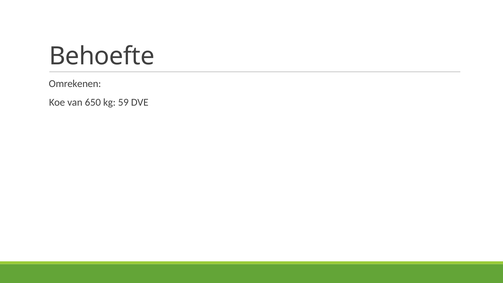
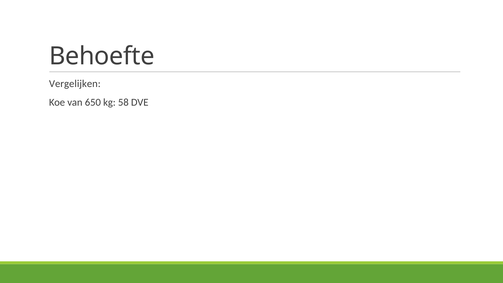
Omrekenen: Omrekenen -> Vergelijken (75, 84)
59: 59 -> 58 (123, 102)
